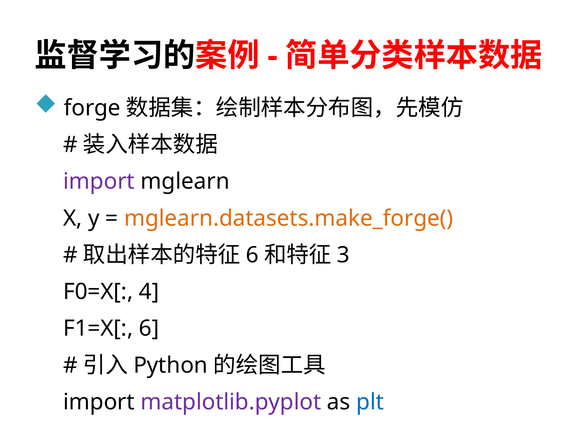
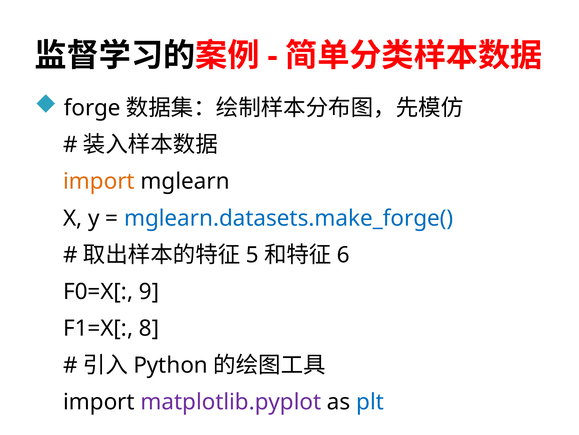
import colour: purple -> orange (99, 181)
mglearn.datasets.make_forge( colour: orange -> blue (289, 218)
6: 6 -> 5 (252, 255)
3: 3 -> 6 (343, 255)
4: 4 -> 9 (149, 291)
F1=X[ 6: 6 -> 8 (149, 328)
